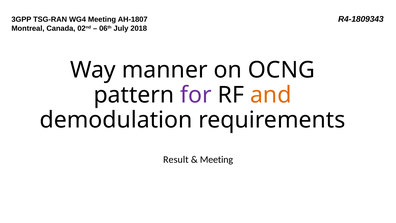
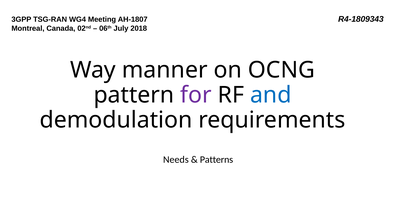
and colour: orange -> blue (271, 95)
Result: Result -> Needs (176, 159)
Meeting: Meeting -> Patterns (216, 159)
